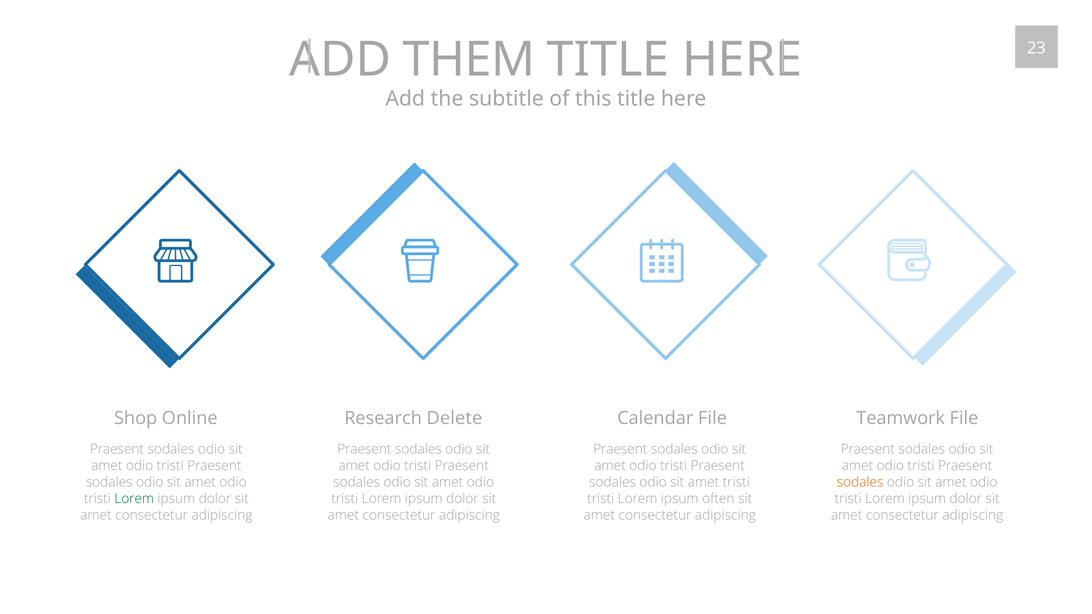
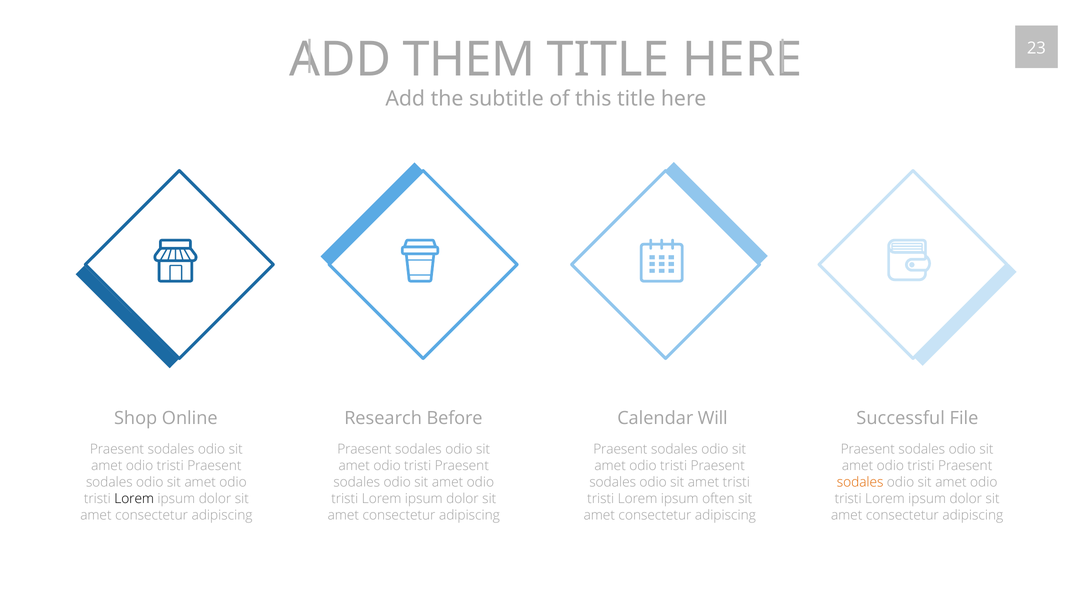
Delete: Delete -> Before (455, 419)
Calendar File: File -> Will (713, 419)
Teamwork: Teamwork -> Successful (901, 419)
Lorem colour: green -> black (134, 499)
